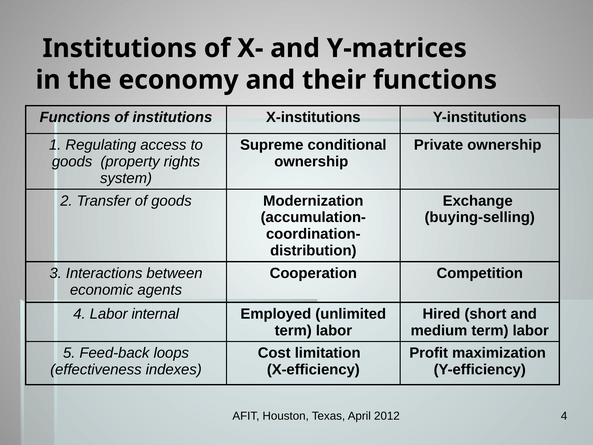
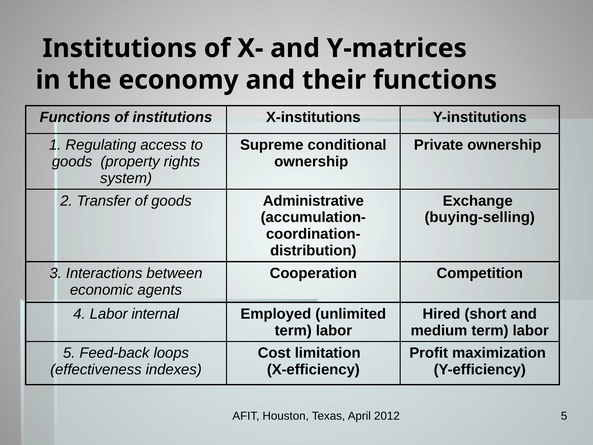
Modernization: Modernization -> Administrative (313, 201)
2012 4: 4 -> 5 (564, 416)
